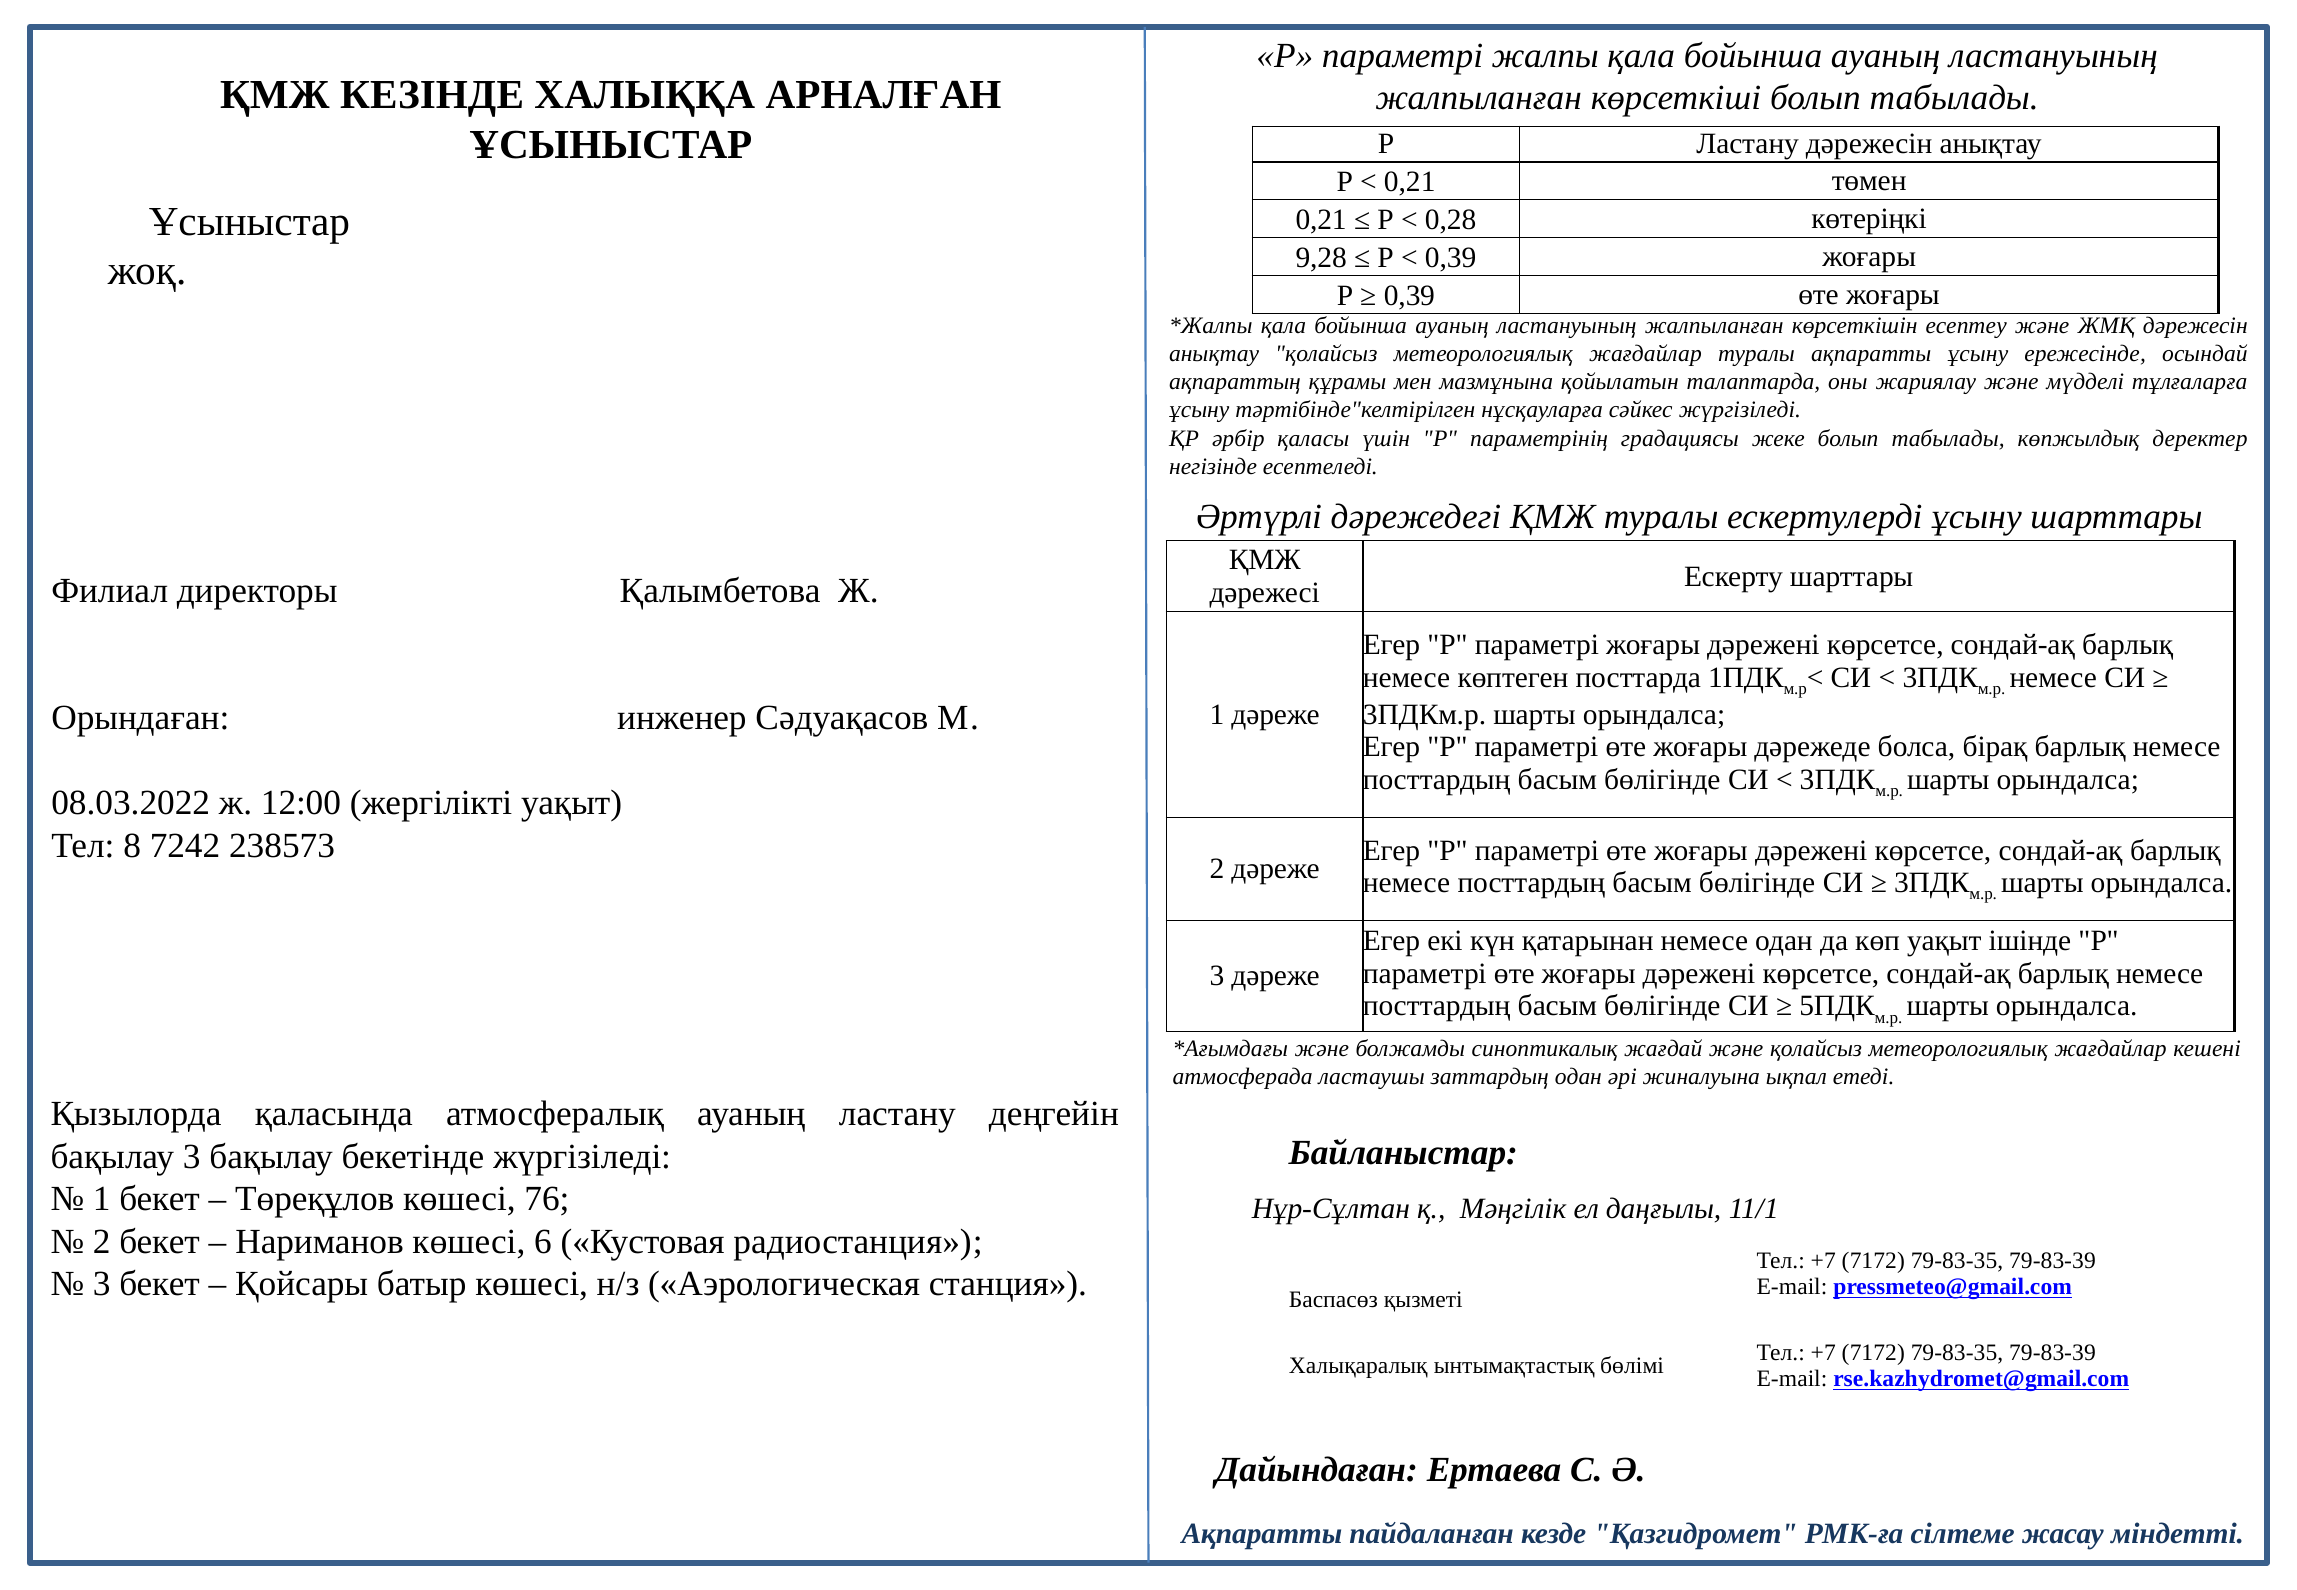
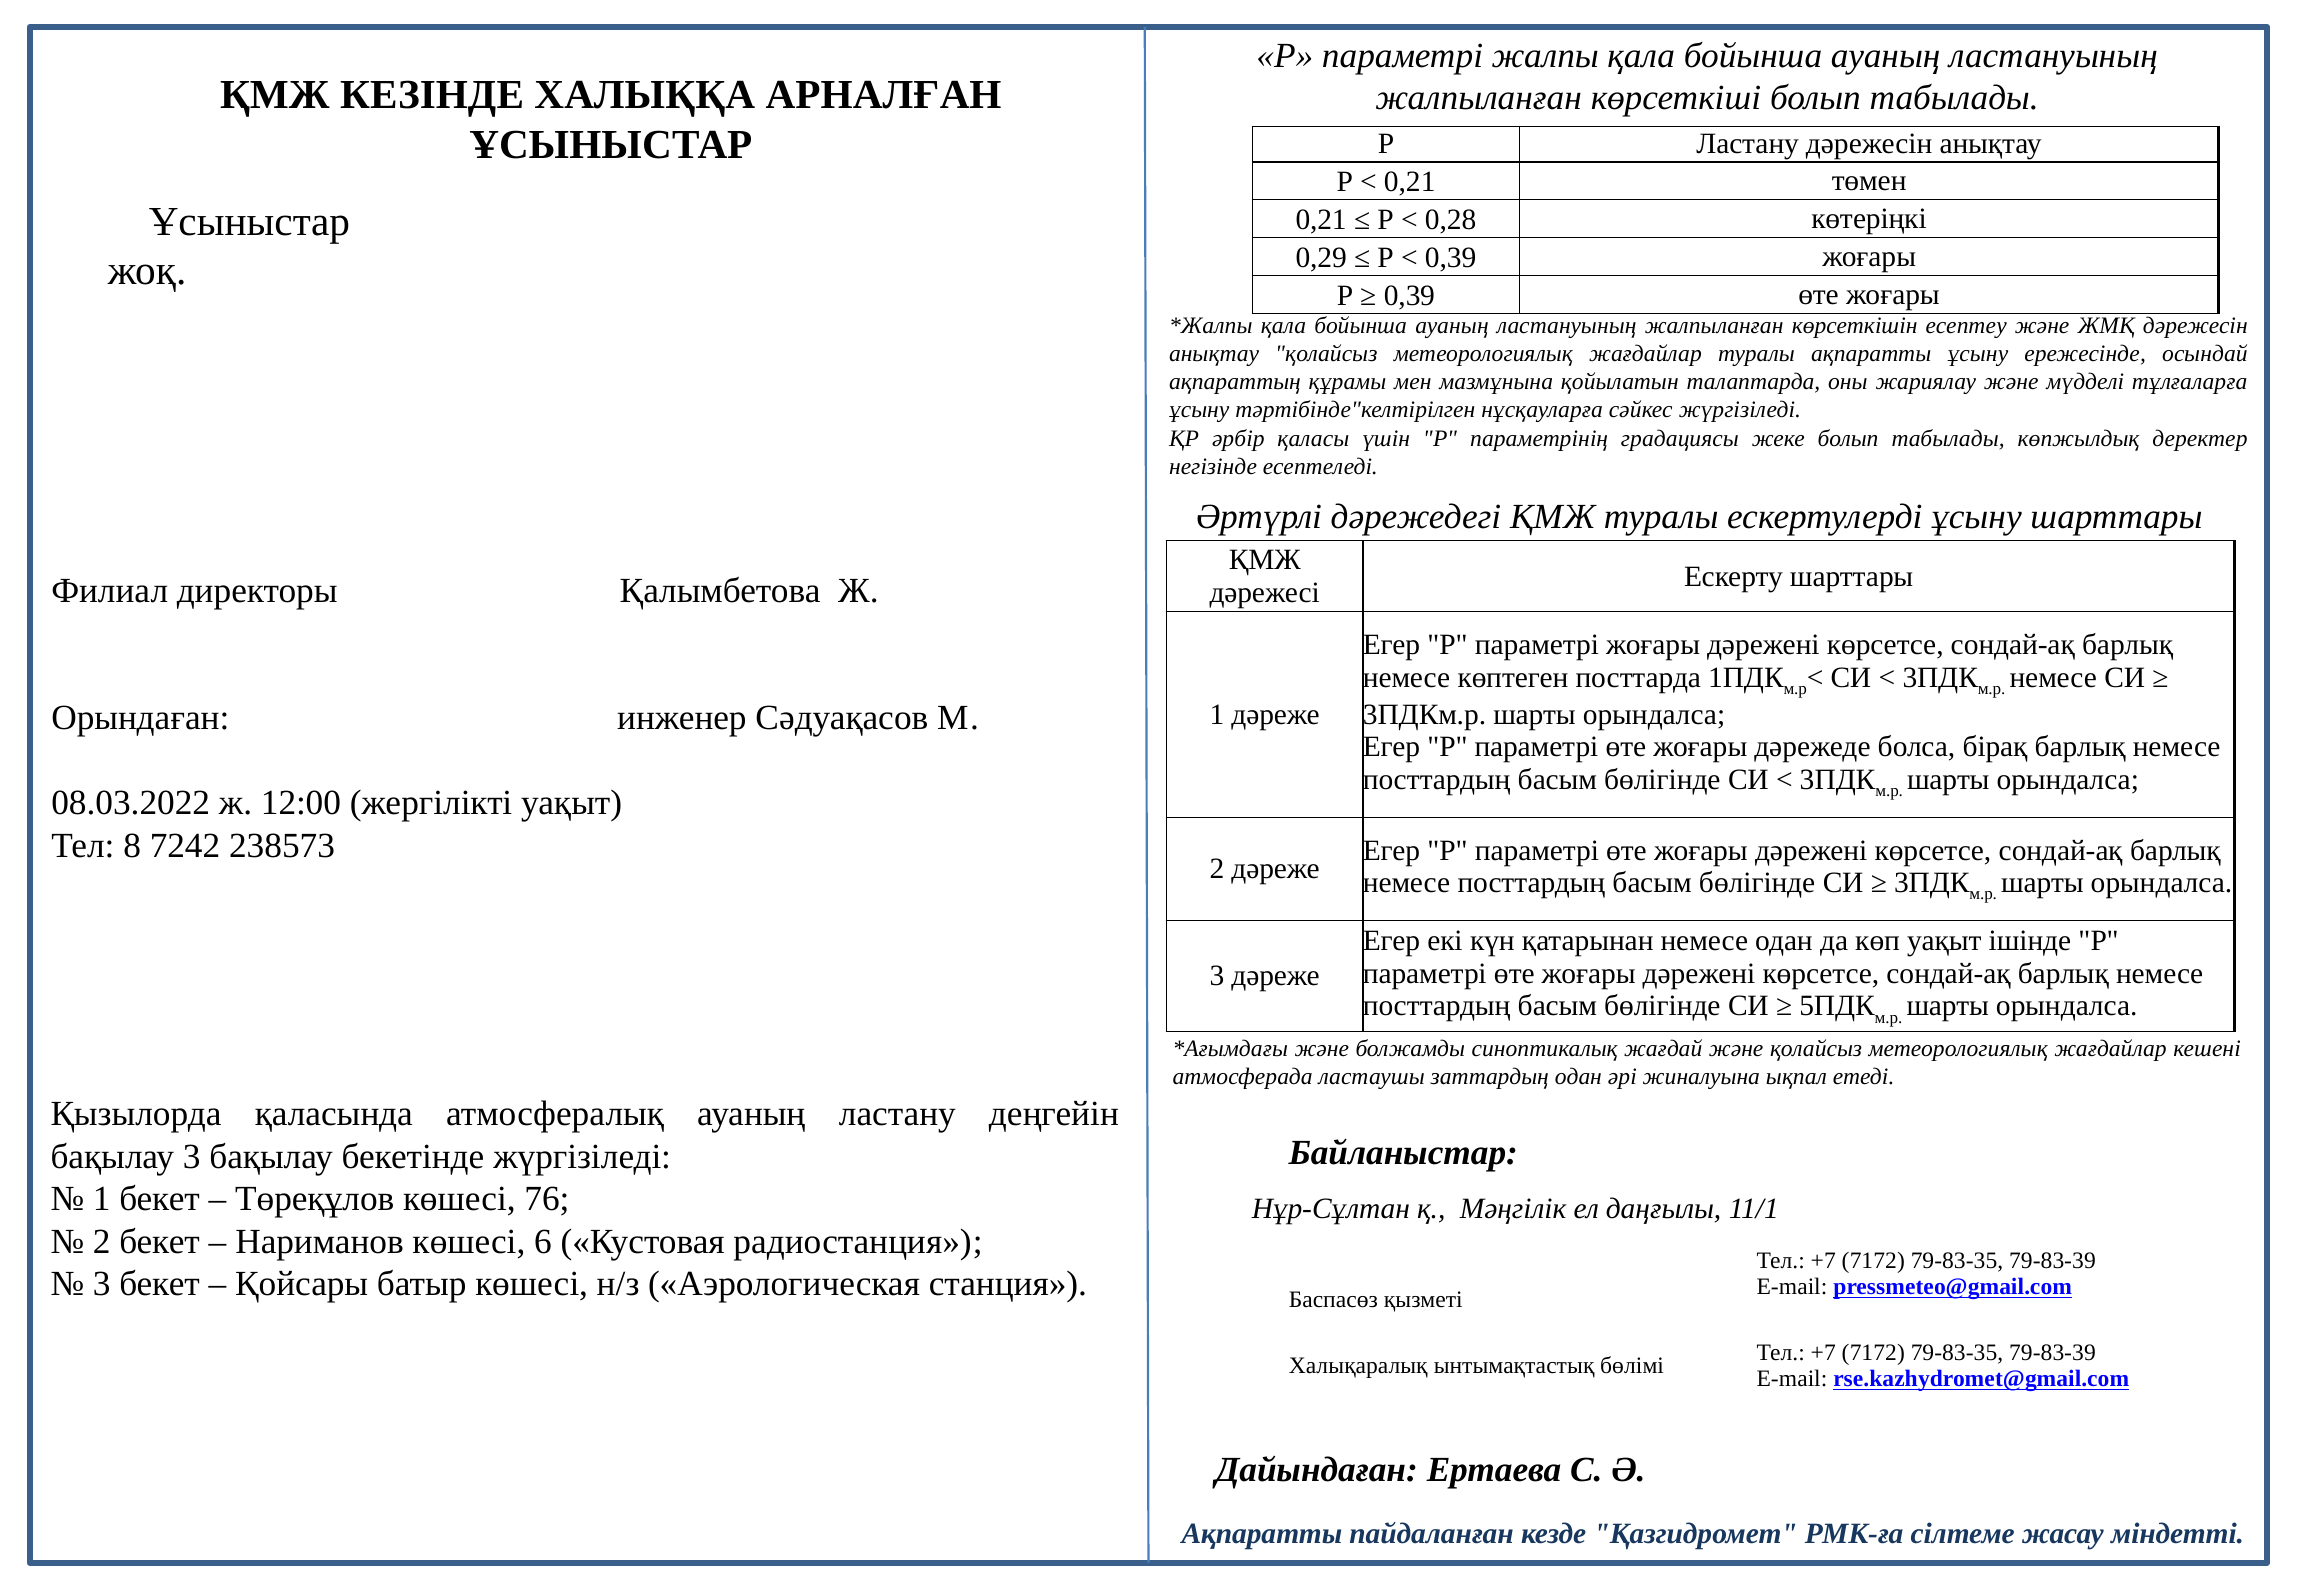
9,28: 9,28 -> 0,29 (1321, 258)
